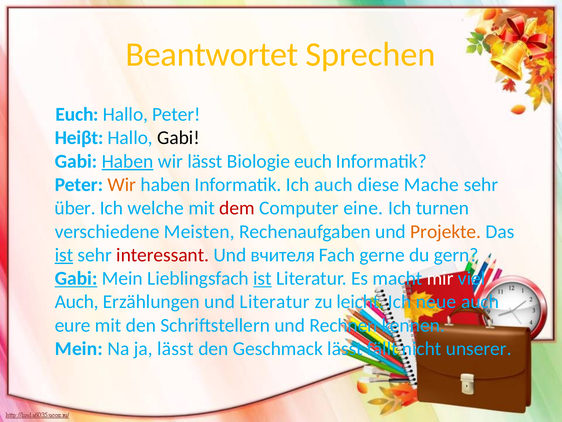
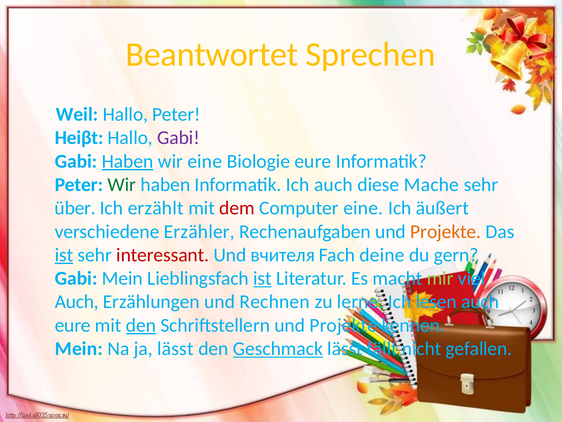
Euch: Euch -> Weil (77, 114)
Gabi colour: black -> purple (178, 138)
wir lässt: lässt -> eine (205, 161)
Biologie euch: euch -> eure (313, 161)
Wir colour: orange -> green (122, 184)
welche: welche -> erzählt (156, 208)
turnen: turnen -> äußert (442, 208)
Meisten: Meisten -> Erzähler (199, 231)
gerne: gerne -> deine (382, 255)
Gabi underline: present -> none (76, 278)
mir colour: white -> light green (440, 278)
und Literatur: Literatur -> Rechnen (275, 302)
leicht: leicht -> lerne (360, 302)
neue: neue -> lesen (436, 302)
den underline: none -> present (141, 325)
Schriftstellern und Rechnen: Rechnen -> Projekte (343, 325)
Geschmack underline: none -> present (278, 348)
unserer: unserer -> gefallen (479, 348)
